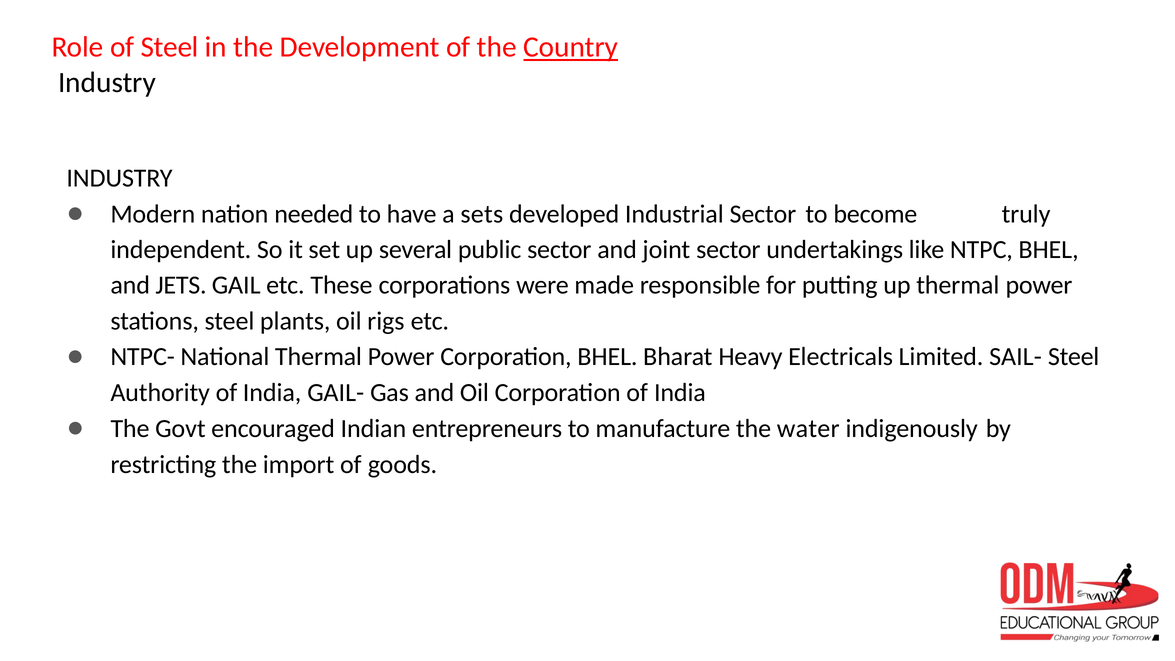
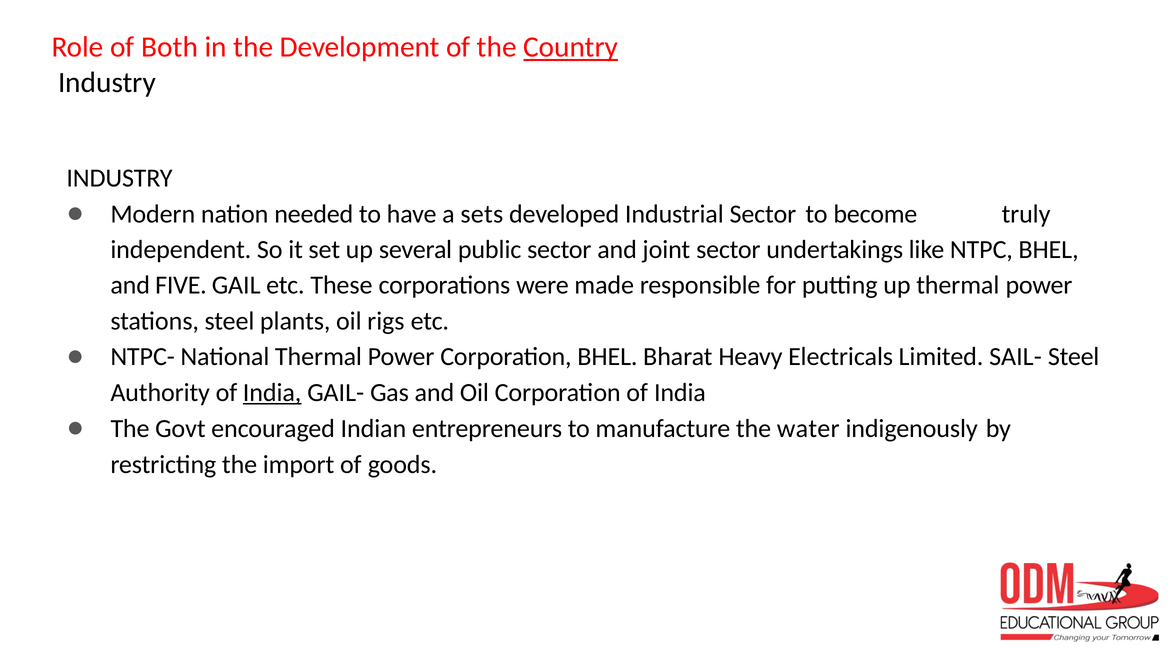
of Steel: Steel -> Both (169, 47)
JETS: JETS -> FIVE (181, 285)
India underline: none -> present (272, 392)
